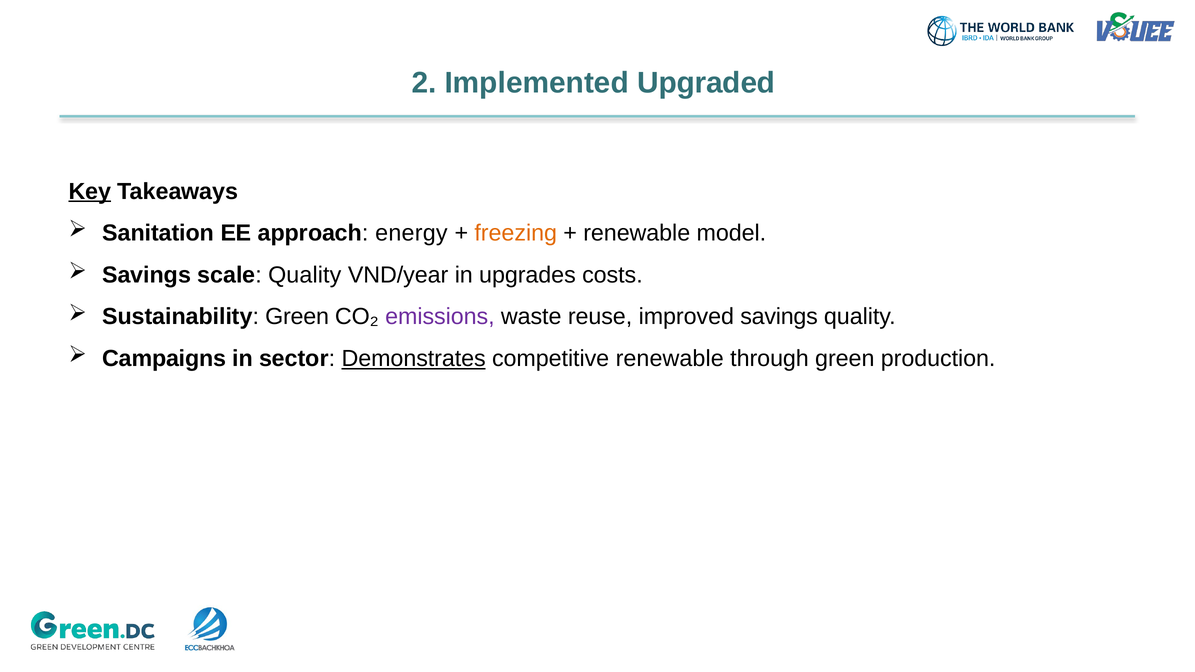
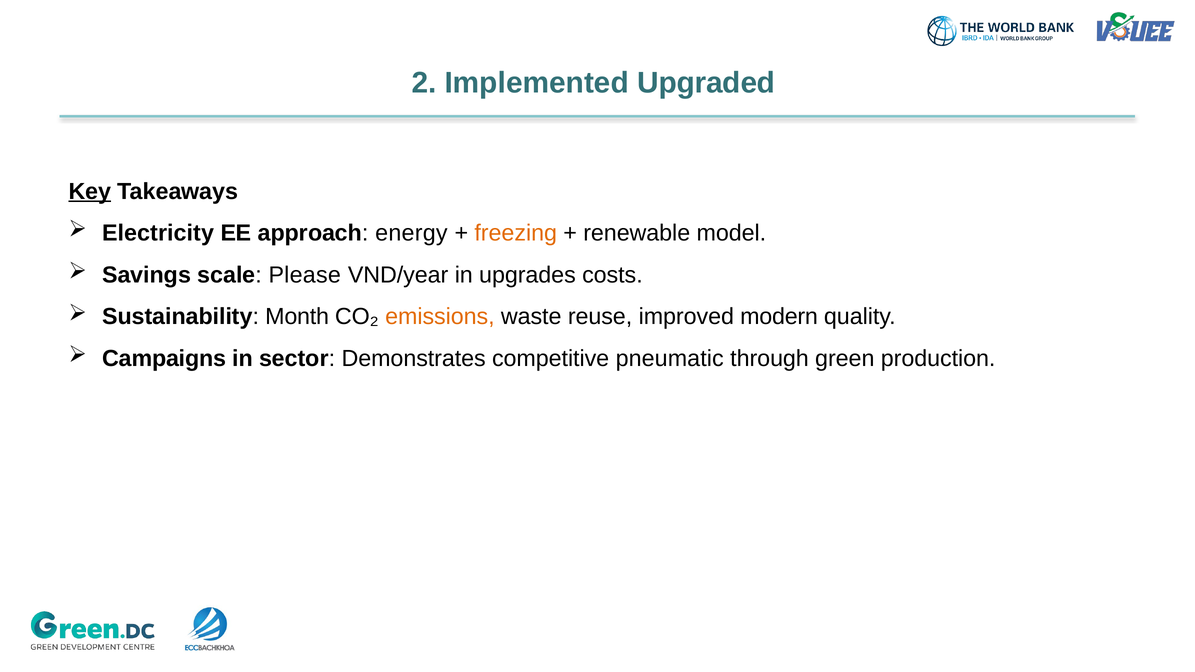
Sanitation: Sanitation -> Electricity (158, 233)
scale Quality: Quality -> Please (305, 275)
Sustainability Green: Green -> Month (297, 317)
emissions colour: purple -> orange (440, 317)
improved savings: savings -> modern (779, 317)
Demonstrates underline: present -> none (414, 359)
competitive renewable: renewable -> pneumatic (670, 359)
